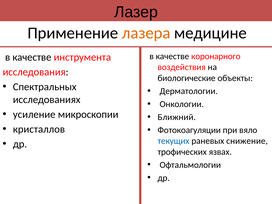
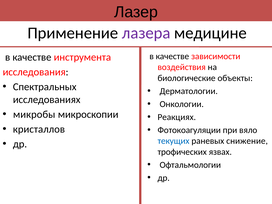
лазера colour: orange -> purple (146, 33)
коронарного: коронарного -> зависимости (216, 56)
усиление: усиление -> микробы (34, 114)
Ближний: Ближний -> Реакциях (177, 117)
